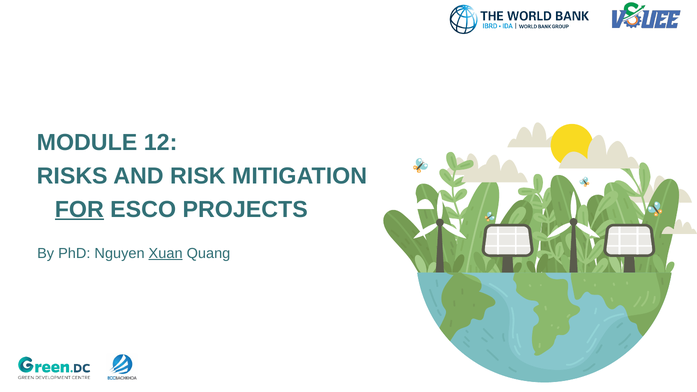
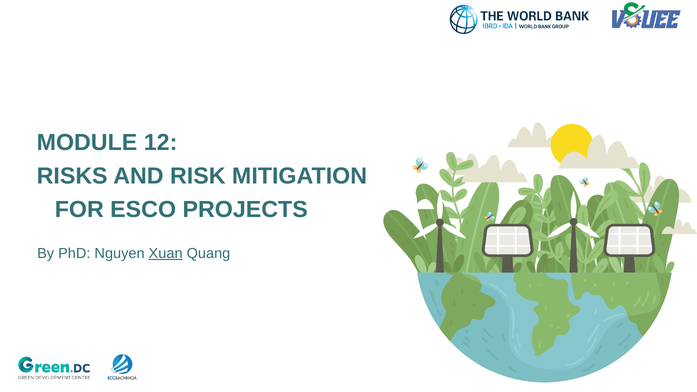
FOR underline: present -> none (79, 209)
